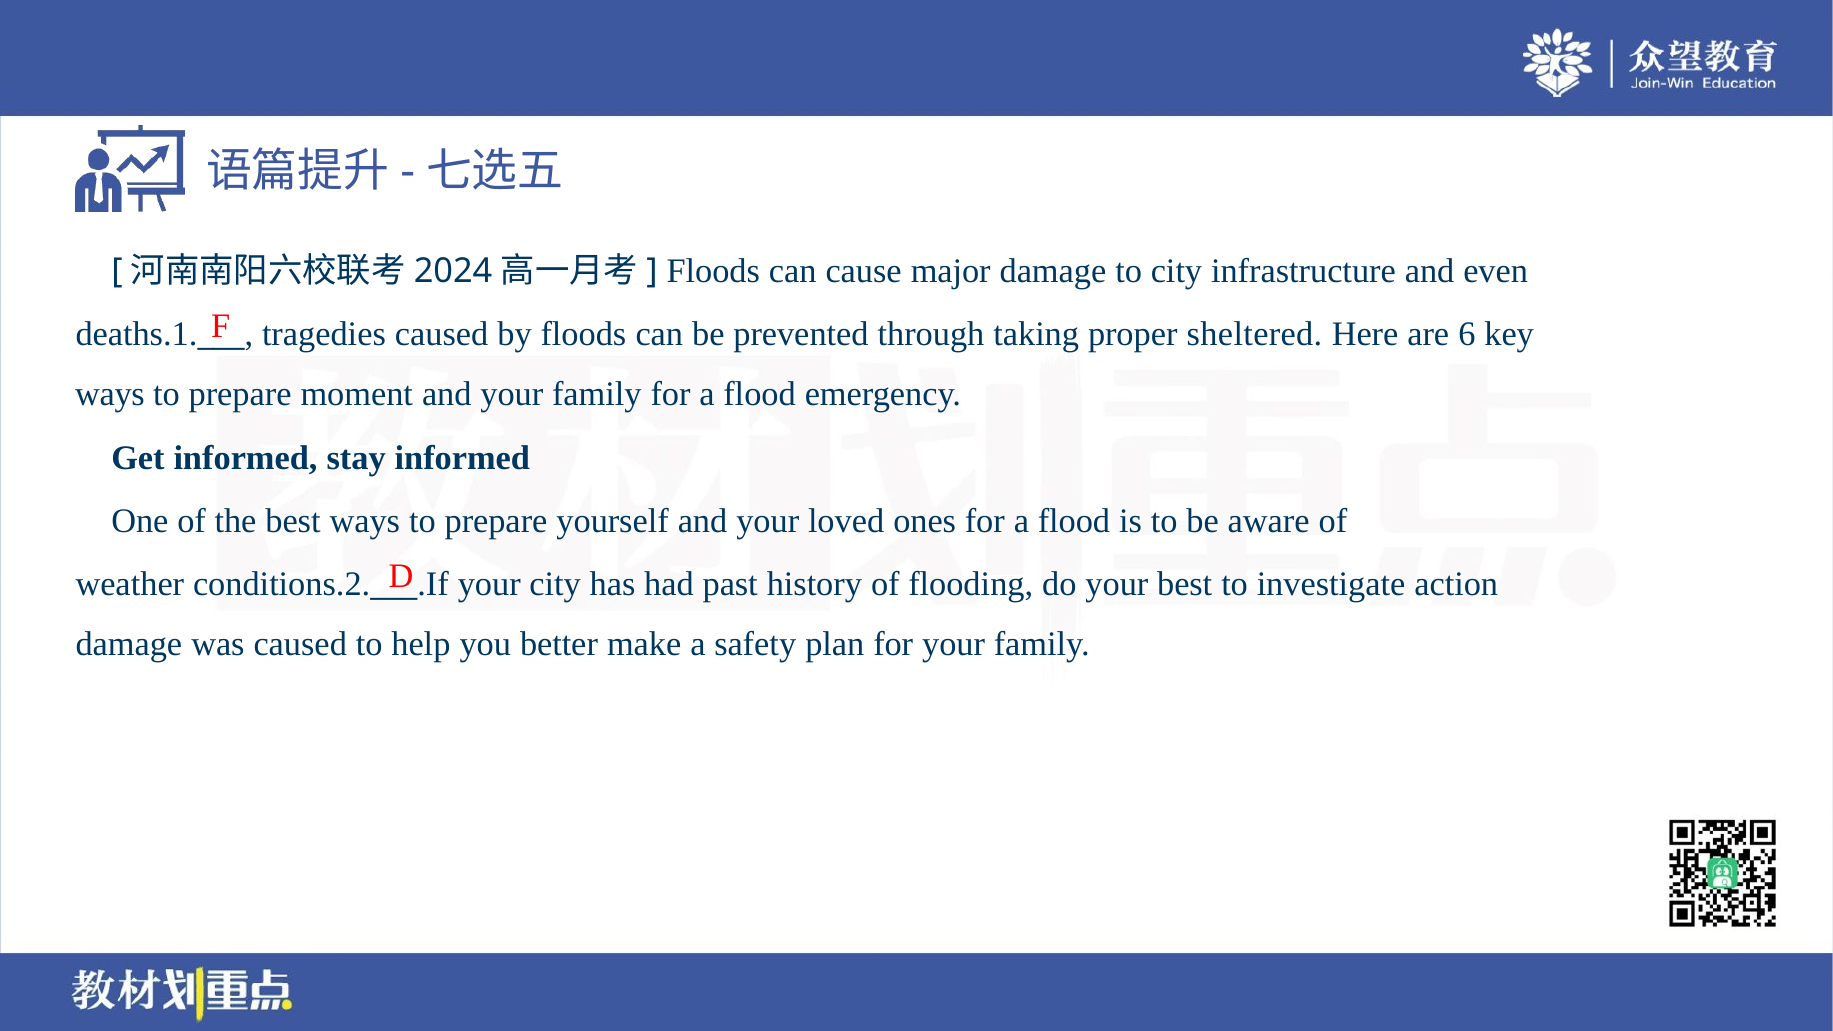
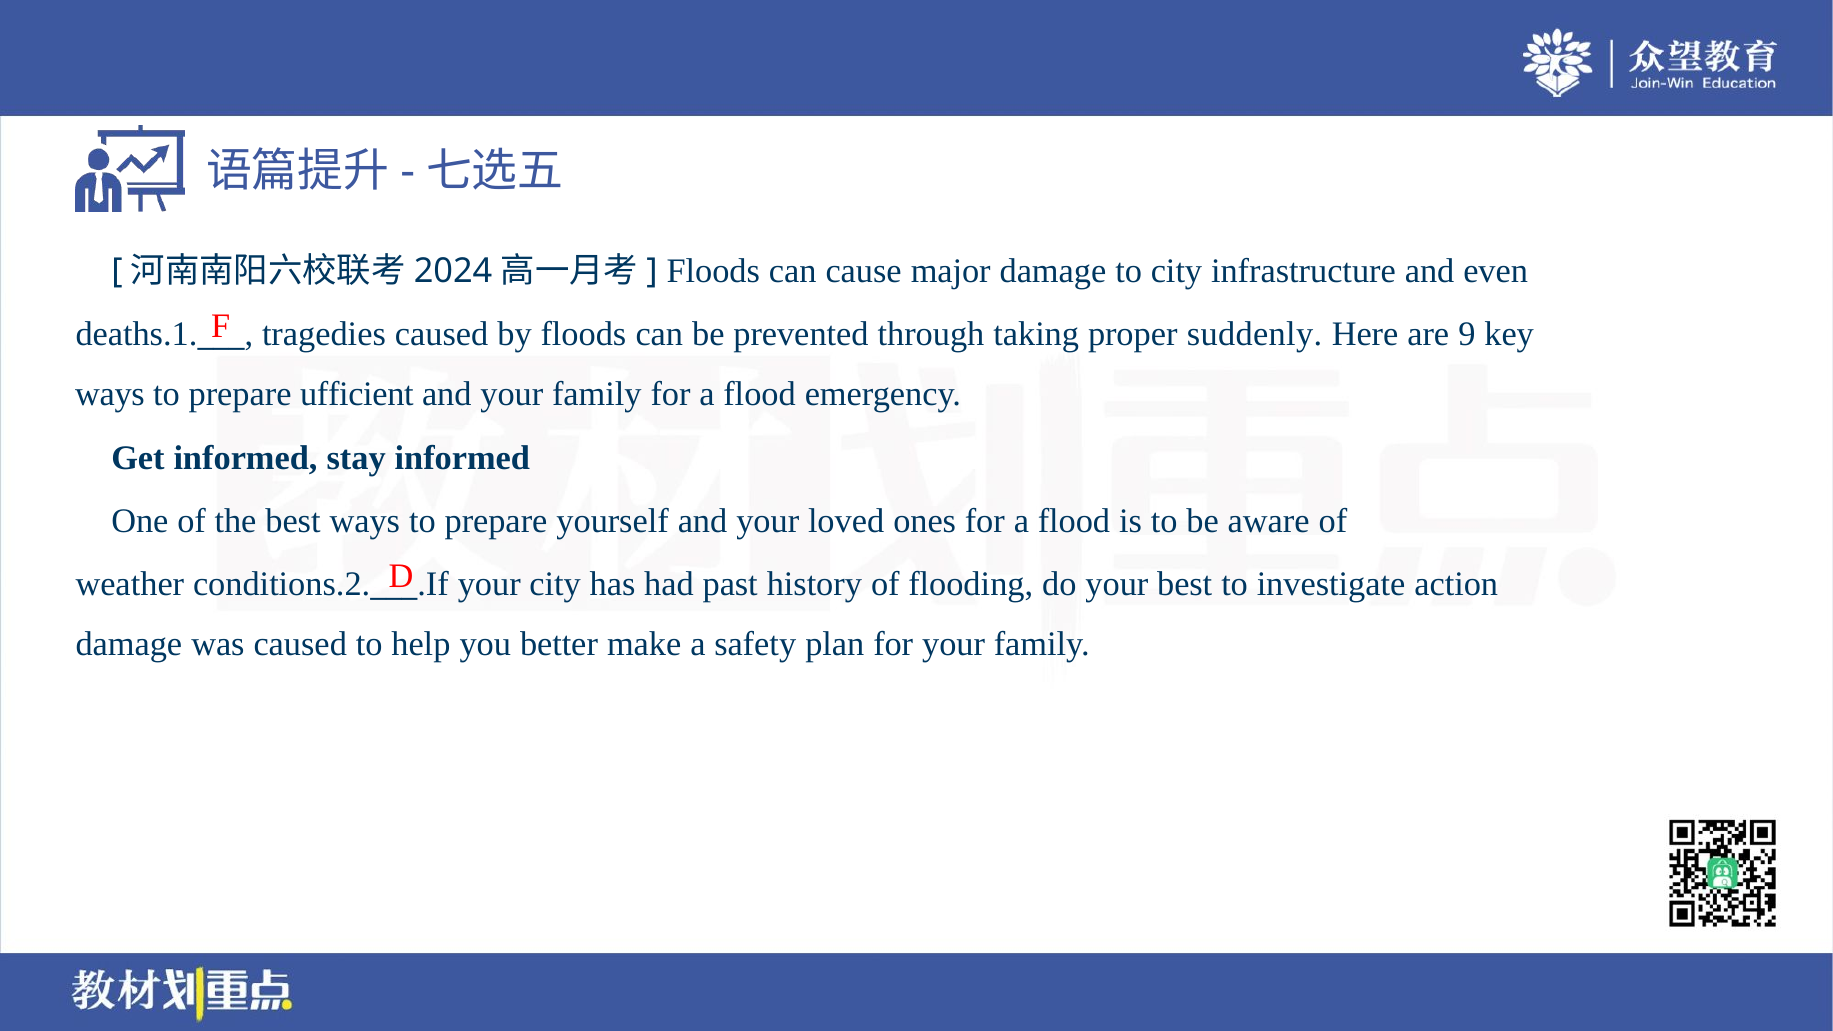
sheltered: sheltered -> suddenly (1255, 335)
6: 6 -> 9 (1467, 335)
moment: moment -> ufficient (357, 394)
